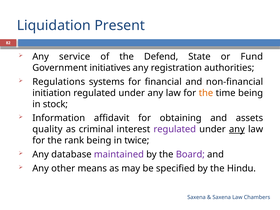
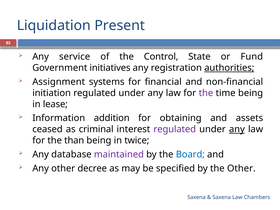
Defend: Defend -> Control (161, 57)
authorities underline: none -> present (229, 68)
Regulations: Regulations -> Assignment (59, 82)
the colour: orange -> purple (206, 93)
stock: stock -> lease (55, 104)
affidavit: affidavit -> addition (112, 118)
quality: quality -> ceased (47, 129)
rank: rank -> than (74, 141)
Board colour: purple -> blue (190, 154)
means: means -> decree (92, 168)
the Hindu: Hindu -> Other (241, 168)
